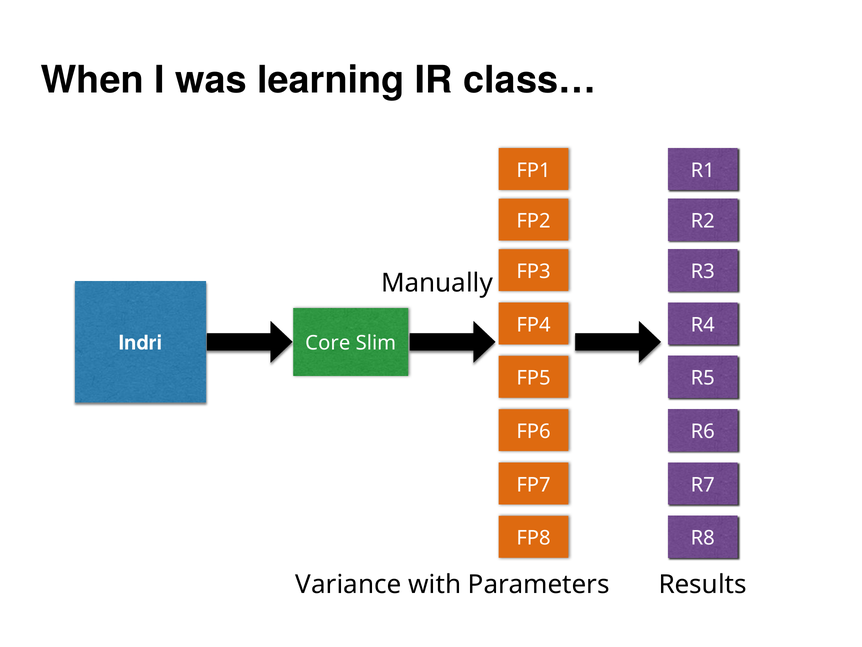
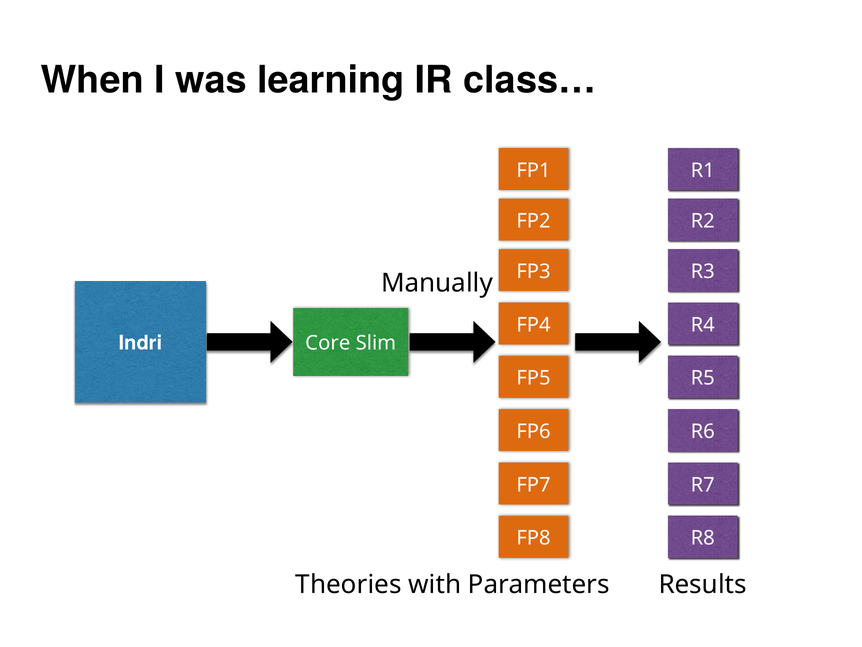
Variance: Variance -> Theories (349, 584)
